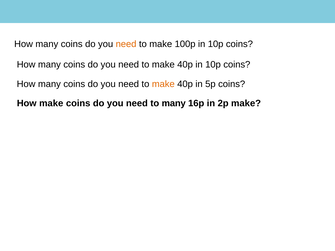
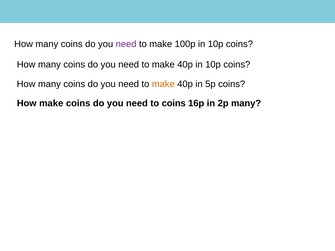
need colour: orange -> purple (126, 44)
to many: many -> coins (174, 104)
2p make: make -> many (246, 104)
